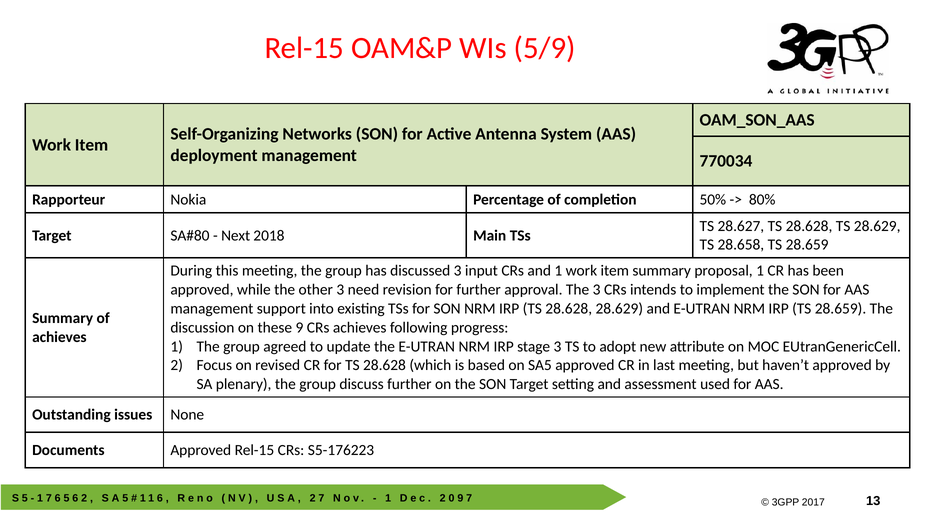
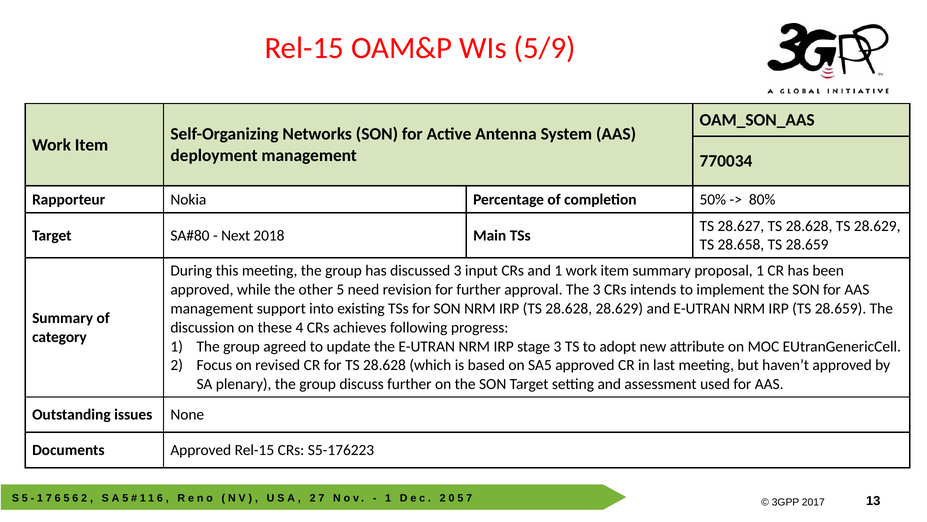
other 3: 3 -> 5 (340, 289)
these 9: 9 -> 4 (300, 327)
achieves: achieves -> category (59, 337)
9: 9 -> 5 (460, 498)
